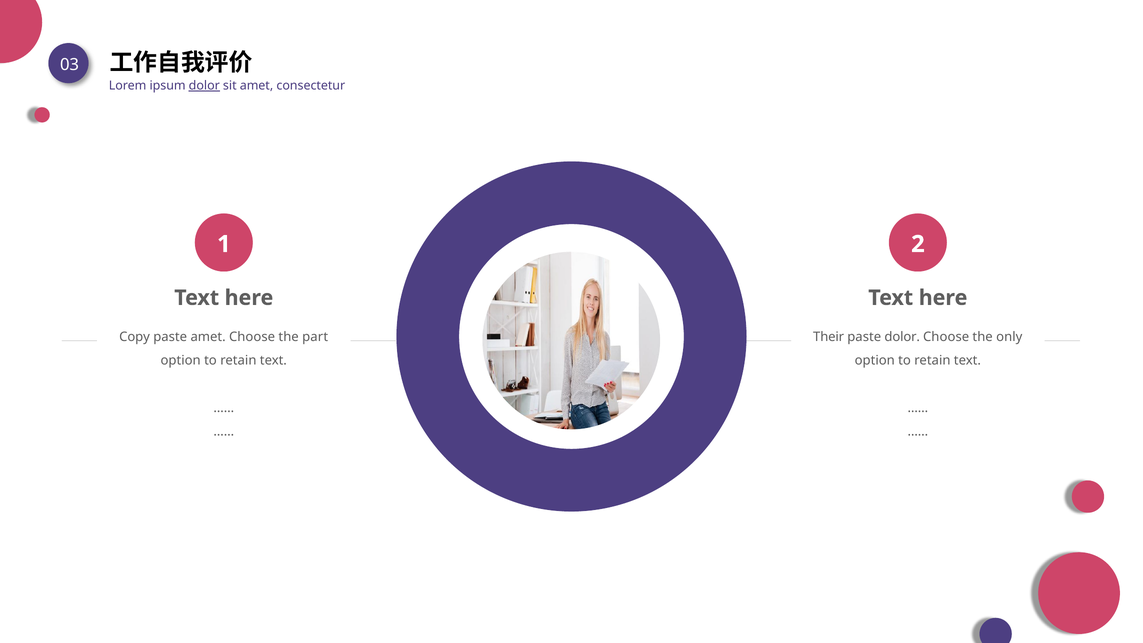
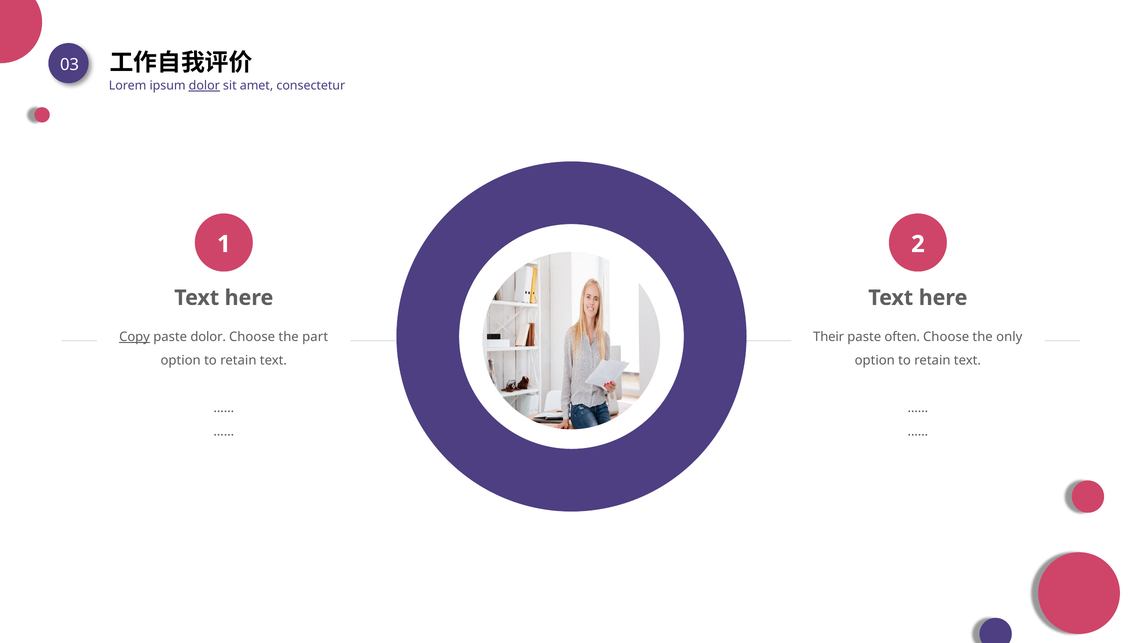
Copy underline: none -> present (135, 337)
paste amet: amet -> dolor (208, 337)
paste dolor: dolor -> often (902, 337)
